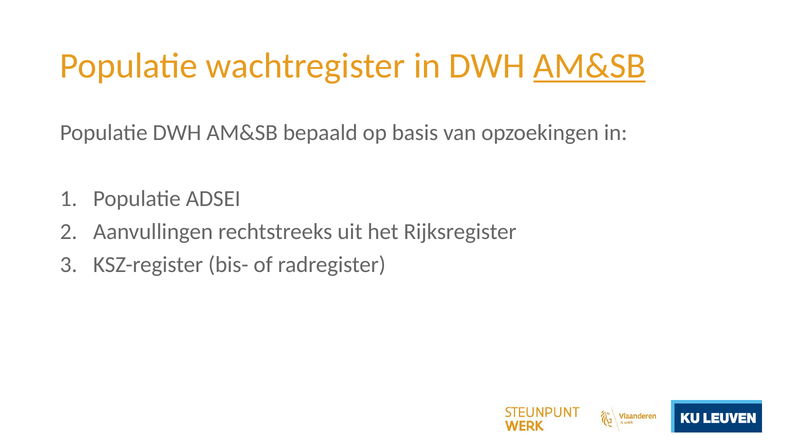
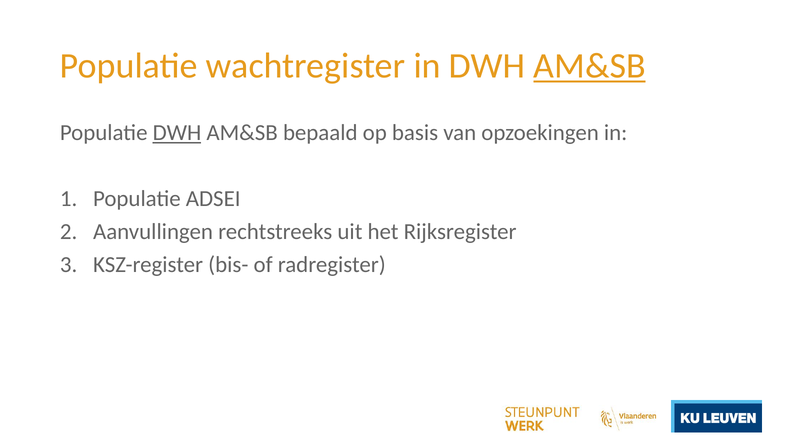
DWH underline: none -> present (177, 133)
